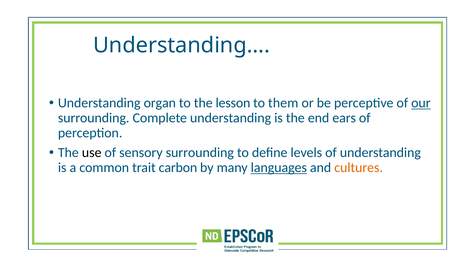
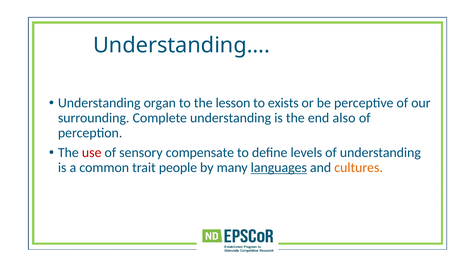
them: them -> exists (283, 103)
our underline: present -> none (421, 103)
ears: ears -> also (344, 118)
use colour: black -> red (92, 153)
sensory surrounding: surrounding -> compensate (200, 153)
carbon: carbon -> people (178, 168)
